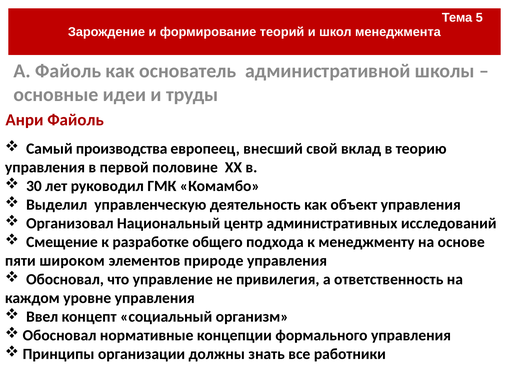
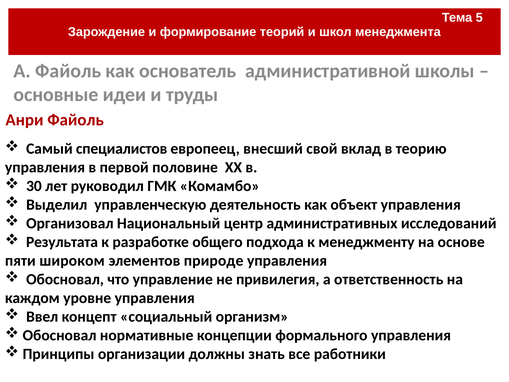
производства: производства -> специалистов (122, 149)
Смещение: Смещение -> Результата (62, 242)
